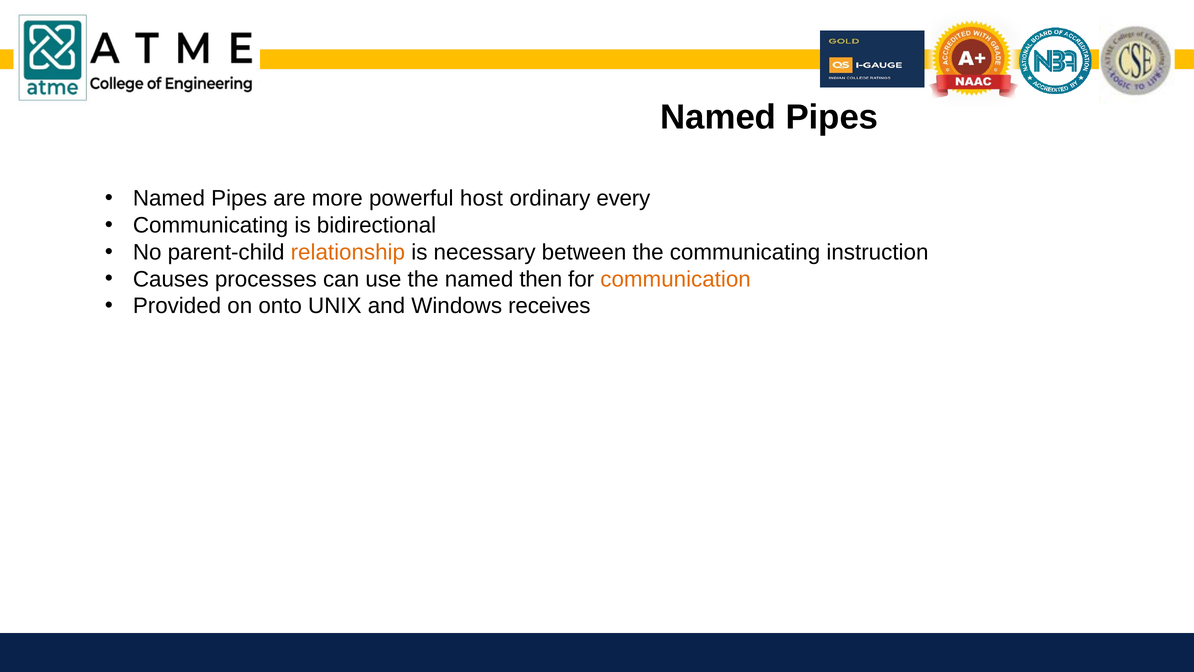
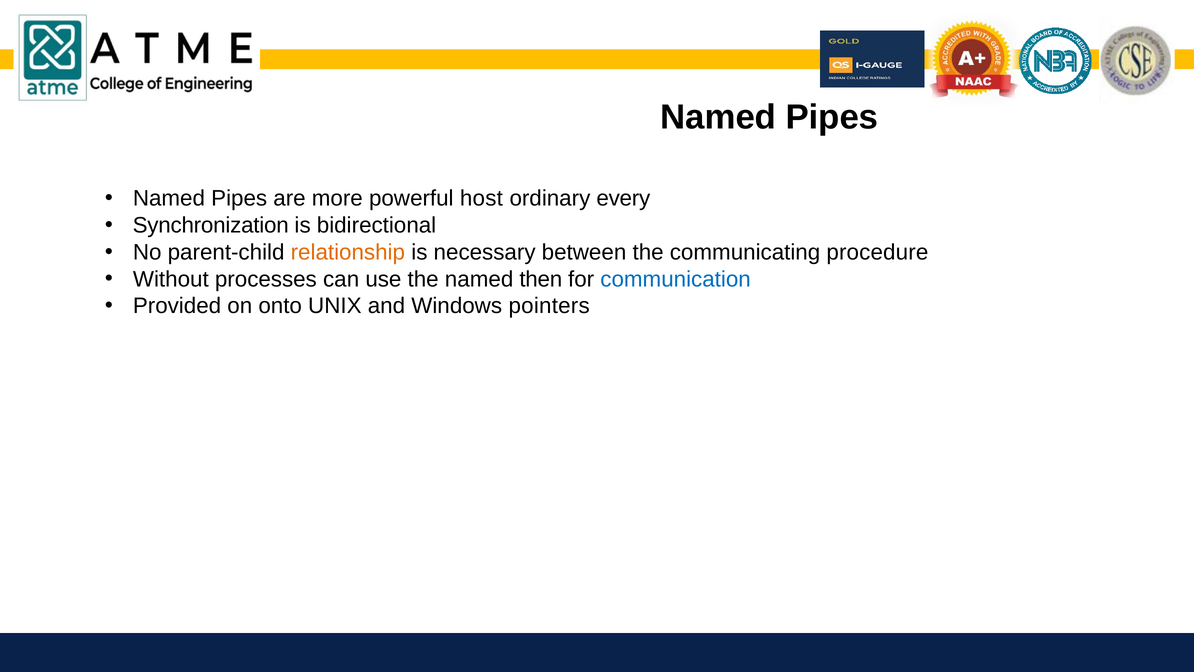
Communicating: Communicating -> Synchronization (211, 225)
instruction: instruction -> procedure (877, 252)
Causes: Causes -> Without (171, 279)
communication colour: orange -> blue (676, 279)
receives: receives -> pointers (549, 306)
